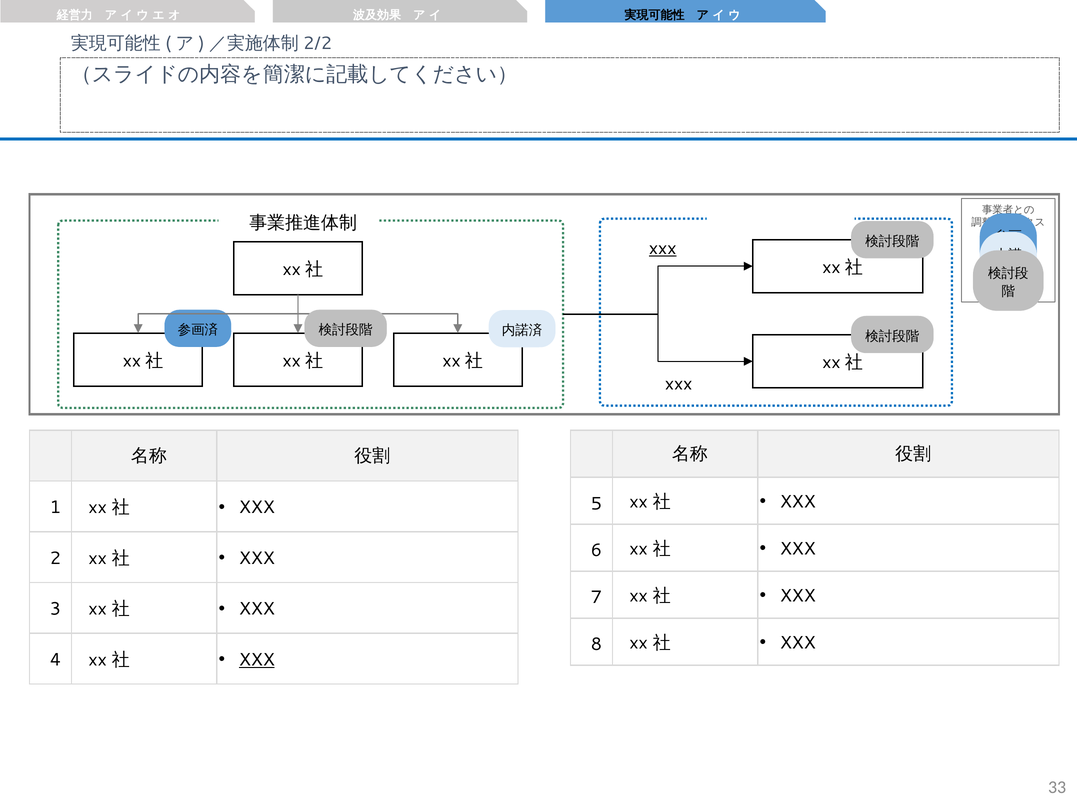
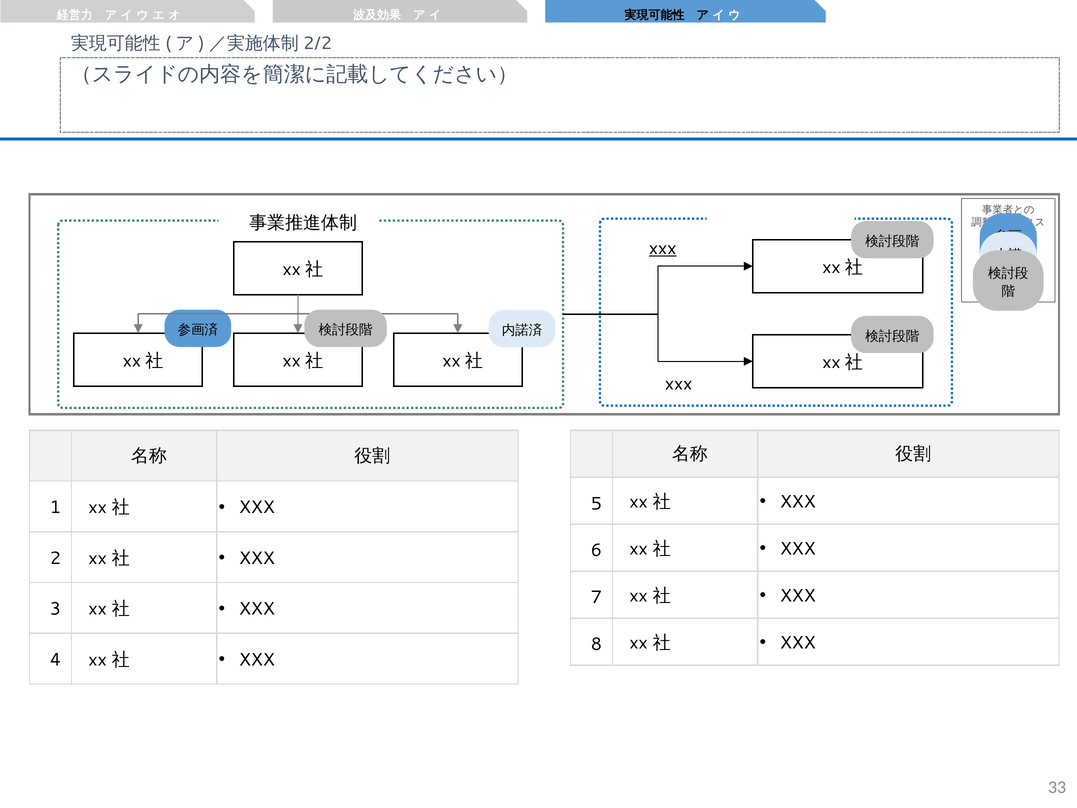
XXX underline: present -> none (257, 659)
